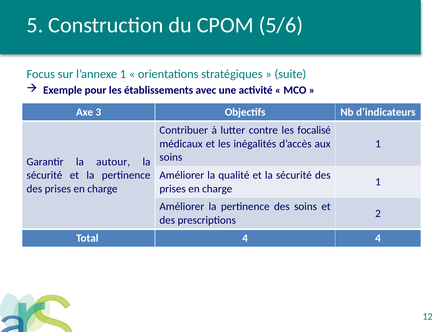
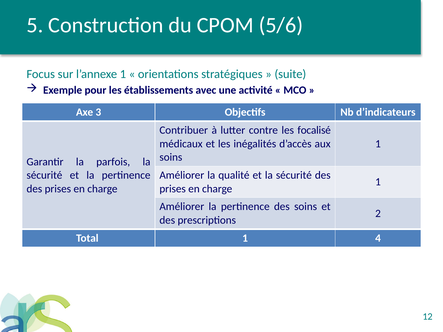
autour: autour -> parfois (113, 162)
Total 4: 4 -> 1 (245, 238)
